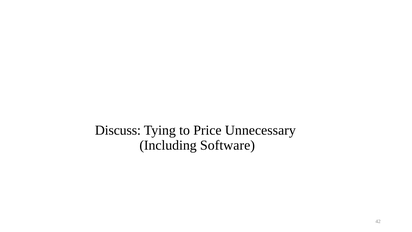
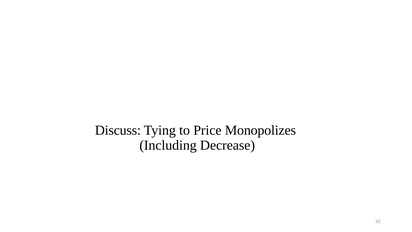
Unnecessary: Unnecessary -> Monopolizes (260, 130)
Software: Software -> Decrease (228, 145)
